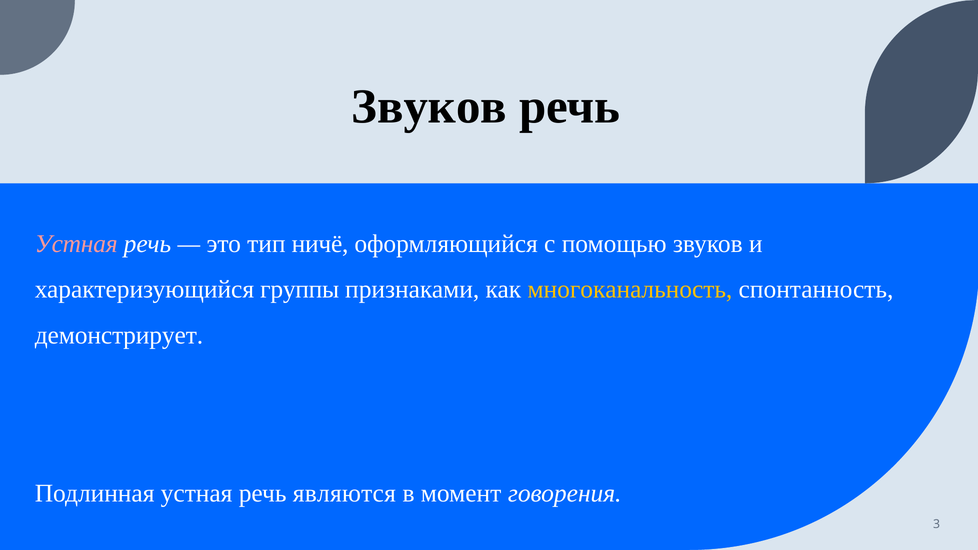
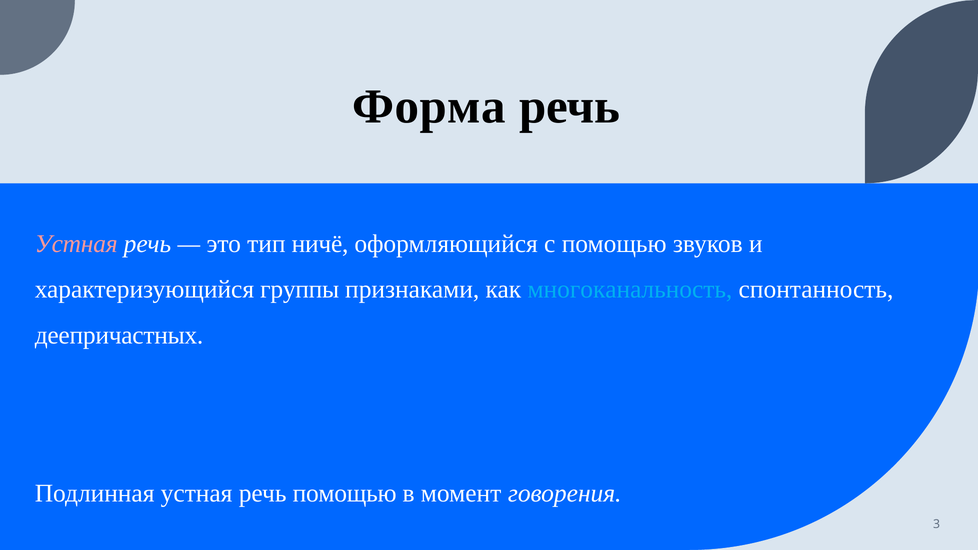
Звуков: Звуков -> Форма (429, 106)
многоканальность colour: yellow -> light blue (630, 290)
демонстрирует: демонстрирует -> деепричастных (119, 335)
речь являются: являются -> помощью (345, 493)
